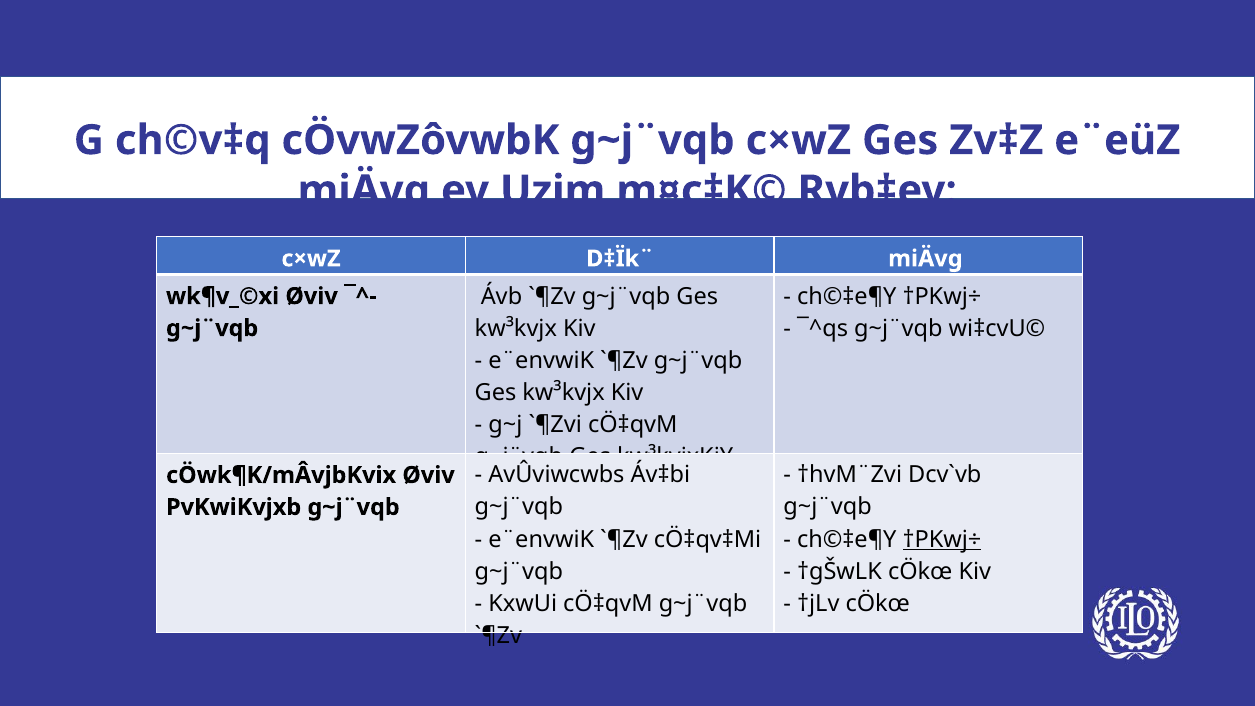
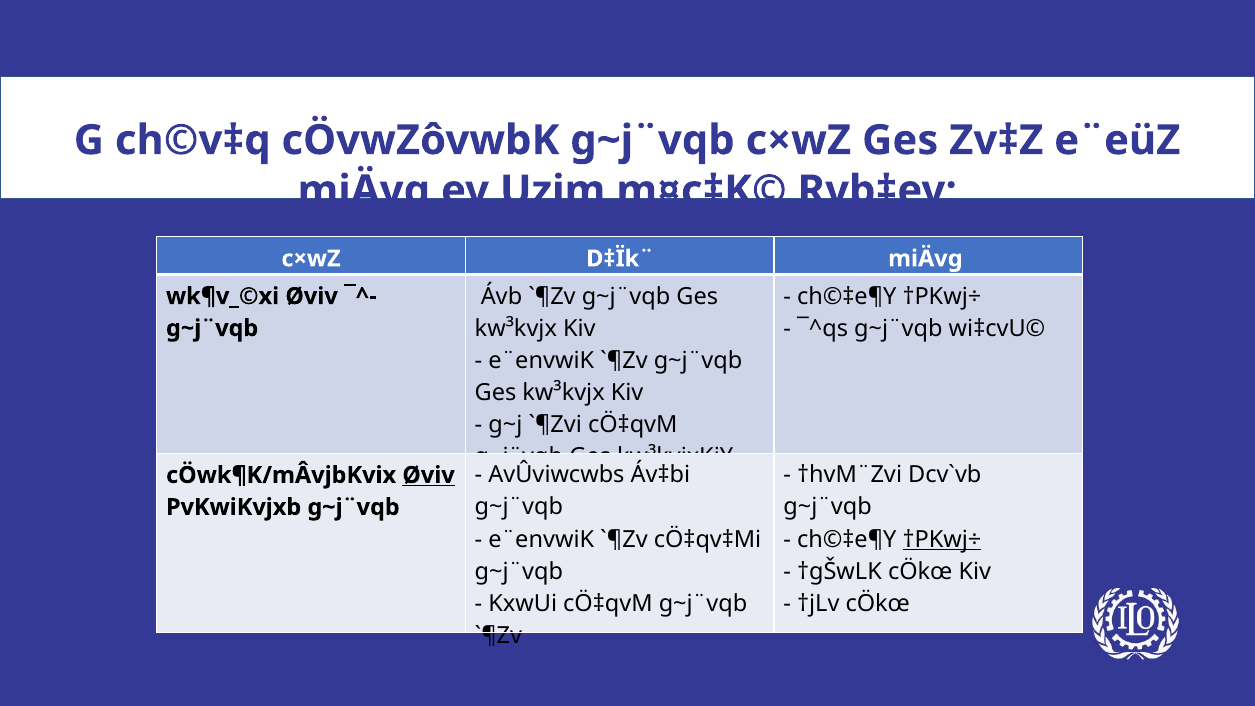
Øviv underline: none -> present (428, 475)
